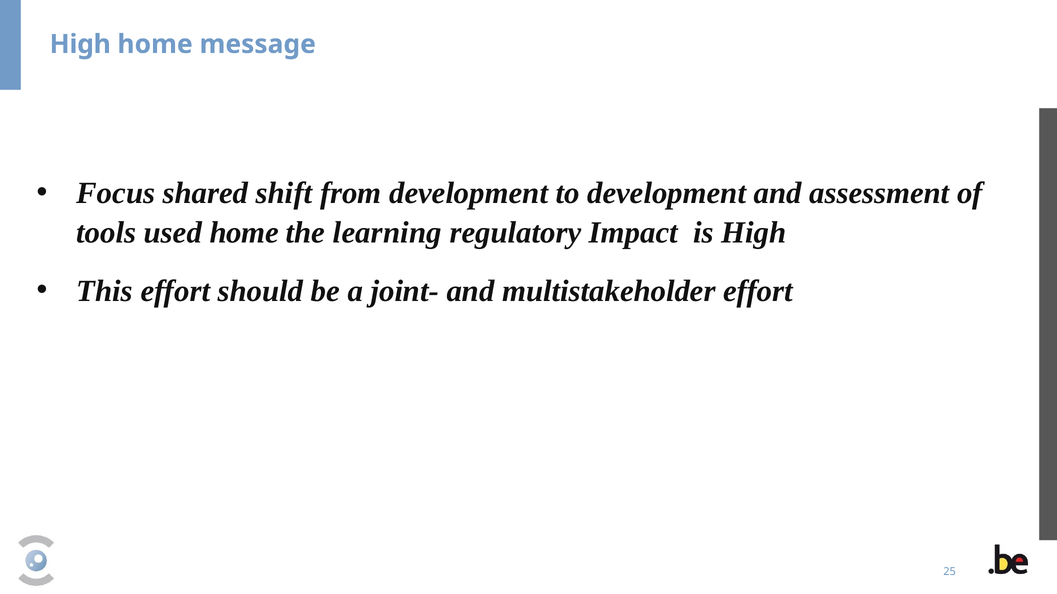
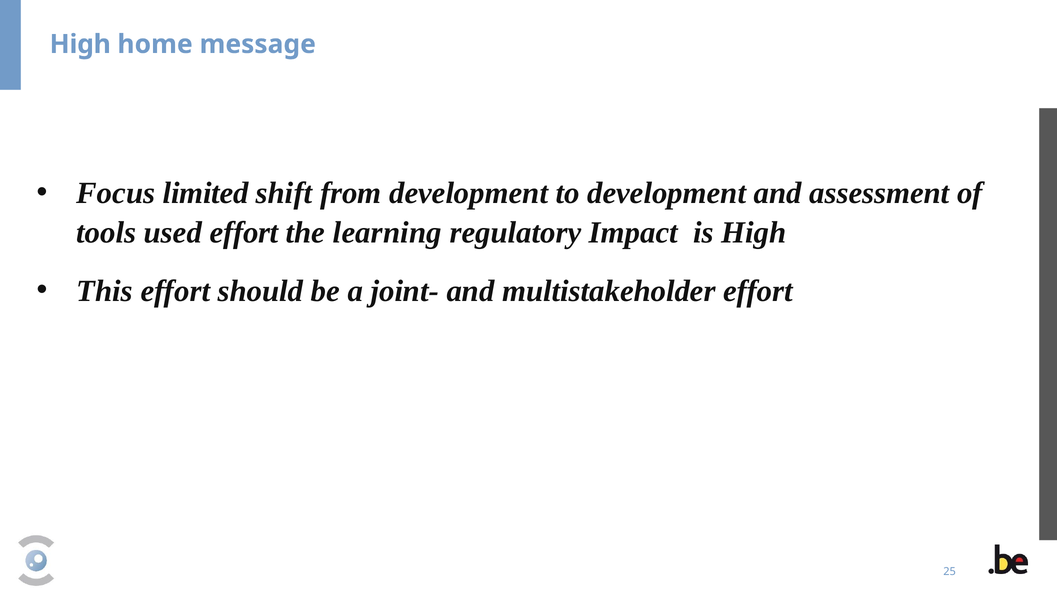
shared: shared -> limited (206, 193)
used home: home -> effort (244, 233)
